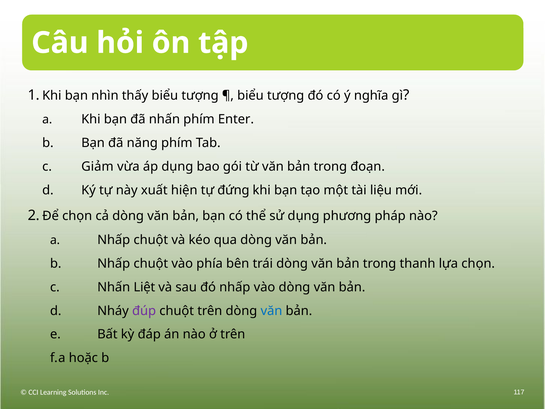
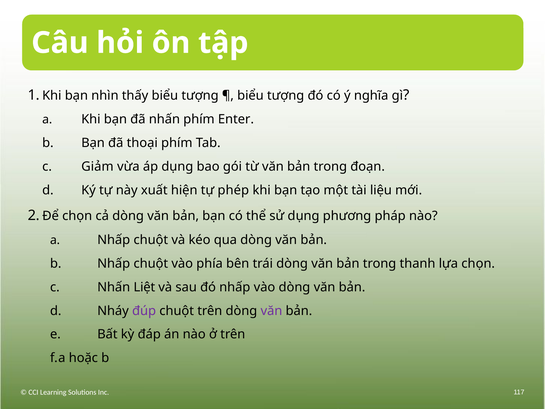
năng: năng -> thoại (142, 143)
đứng: đứng -> phép (233, 190)
văn colour: blue -> purple (271, 311)
